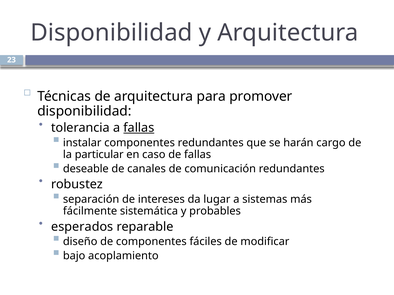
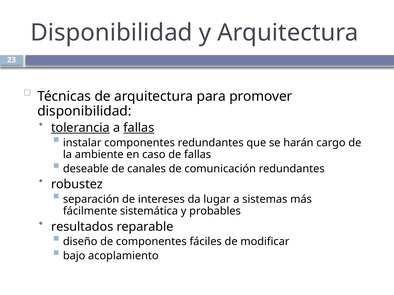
tolerancia underline: none -> present (80, 128)
particular: particular -> ambiente (99, 155)
esperados: esperados -> resultados (82, 227)
